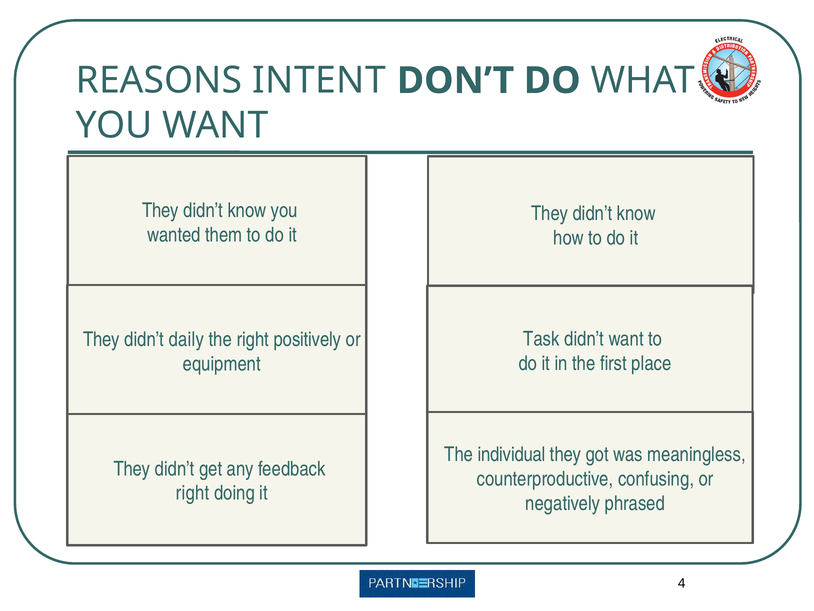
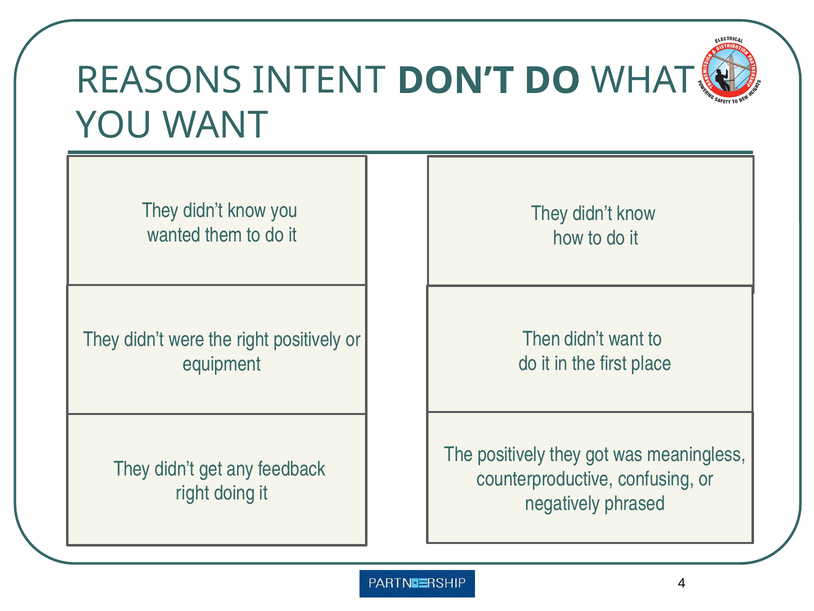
Task: Task -> Then (542, 339)
daily: daily -> were (187, 339)
The individual: individual -> positively (512, 454)
